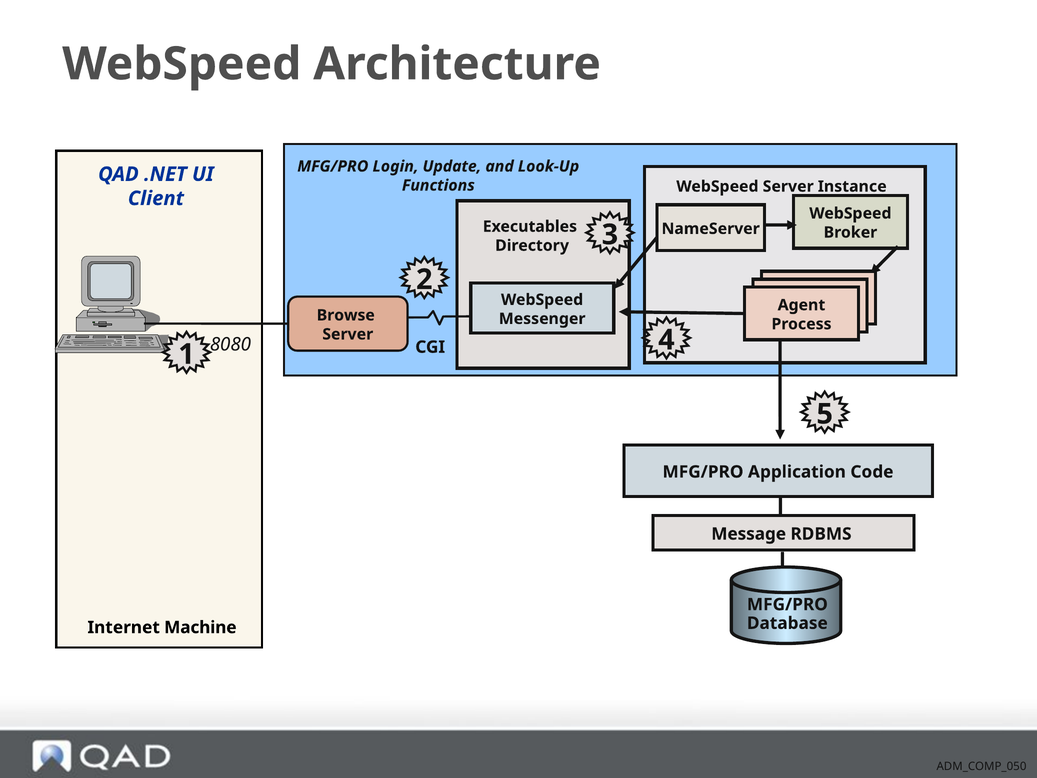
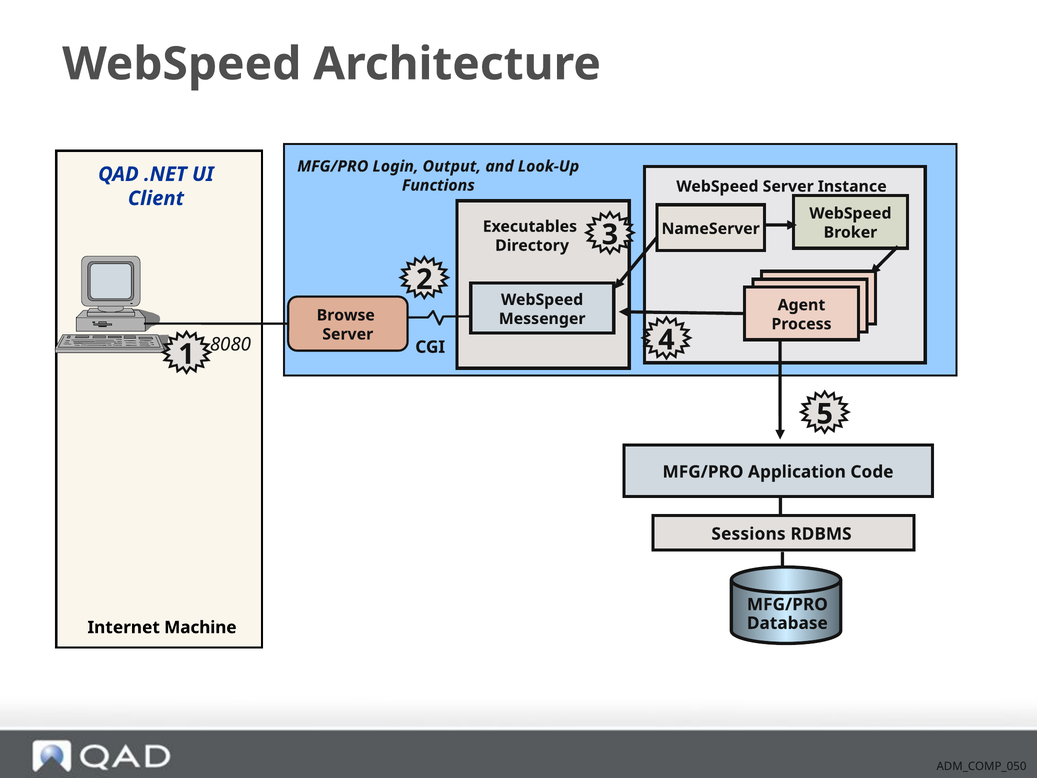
Update: Update -> Output (452, 166)
Message: Message -> Sessions (748, 534)
